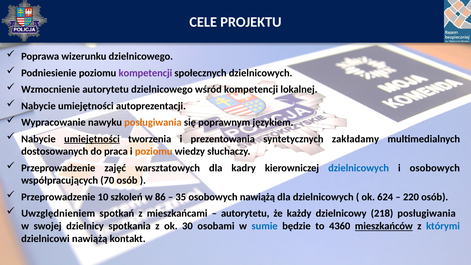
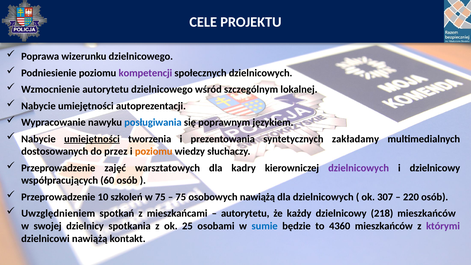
wśród kompetencji: kompetencji -> szczególnym (251, 89)
posługiwania colour: orange -> blue (153, 122)
praca: praca -> przez (116, 151)
dzielnicowych colour: blue -> purple (359, 168)
i osobowych: osobowych -> dzielnicowy (435, 168)
70: 70 -> 60 (107, 180)
w 86: 86 -> 75 (160, 197)
35: 35 -> 75 (181, 197)
624: 624 -> 307 (385, 197)
218 posługiwania: posługiwania -> mieszkańców (427, 213)
30: 30 -> 25 (187, 226)
mieszkańców underline: present -> none (384, 226)
którymi colour: blue -> purple (443, 226)
